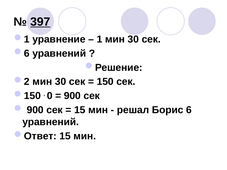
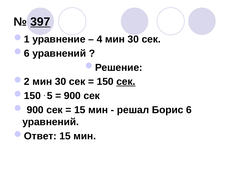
1: 1 -> 4 (99, 39)
сек underline: none -> present (126, 82)
0: 0 -> 5 (50, 96)
